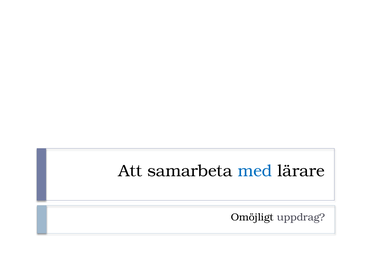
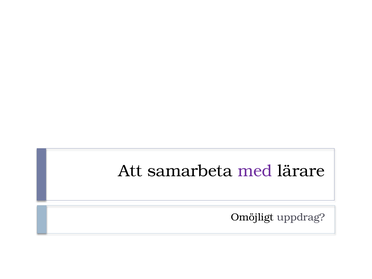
med colour: blue -> purple (255, 171)
